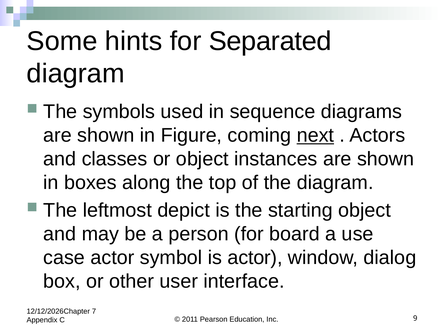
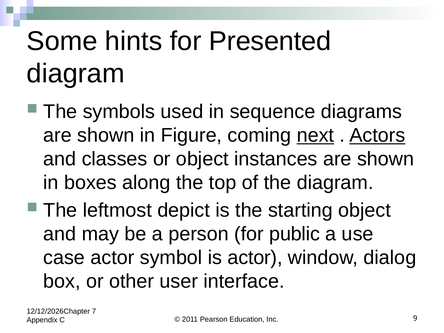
Separated: Separated -> Presented (270, 41)
Actors underline: none -> present (377, 135)
board: board -> public (295, 234)
